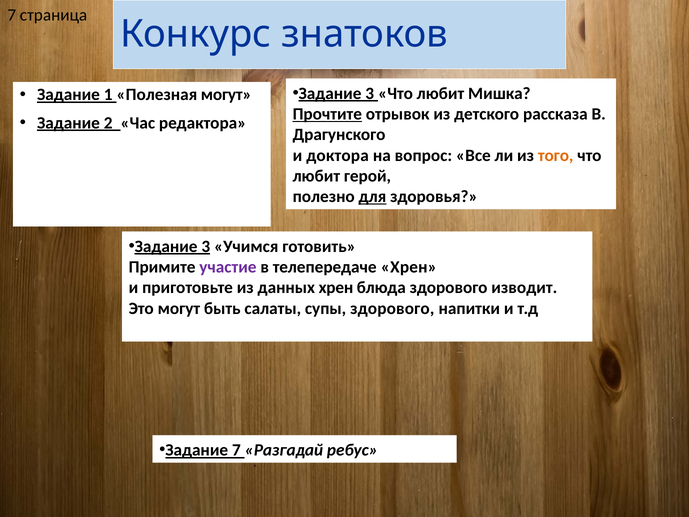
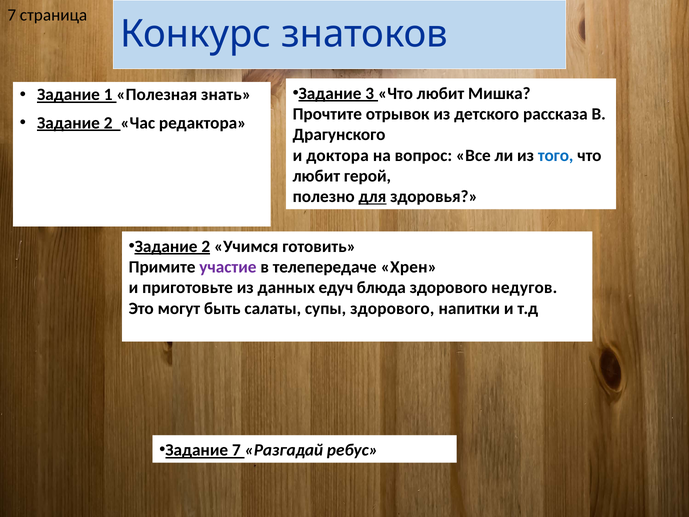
Полезная могут: могут -> знать (226, 95)
Прочтите underline: present -> none (327, 114)
того colour: orange -> blue (556, 155)
3: 3 -> 2 (206, 246)
данных хрен: хрен -> едуч (336, 288)
изводит: изводит -> недугов (524, 288)
